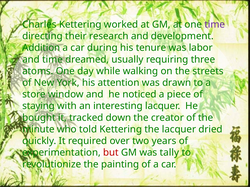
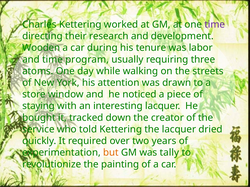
Addition: Addition -> Wooden (41, 48)
dreamed: dreamed -> program (87, 60)
minute: minute -> service (38, 130)
but colour: red -> orange (111, 153)
